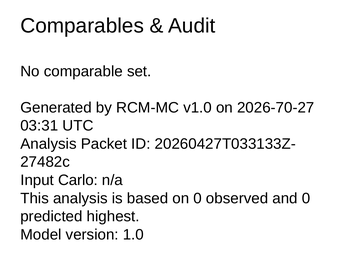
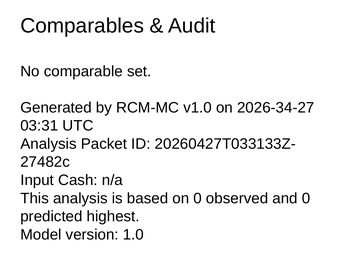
2026-70-27: 2026-70-27 -> 2026-34-27 (276, 108)
Carlo: Carlo -> Cash (78, 180)
